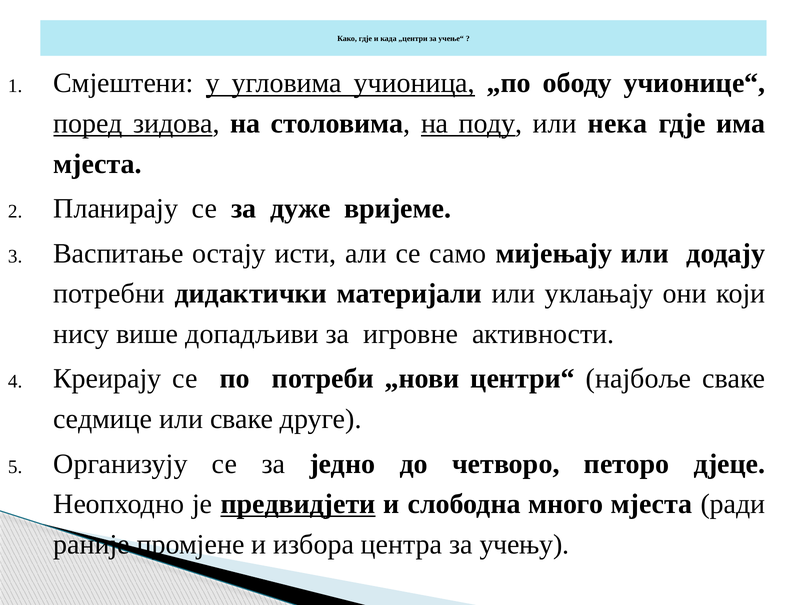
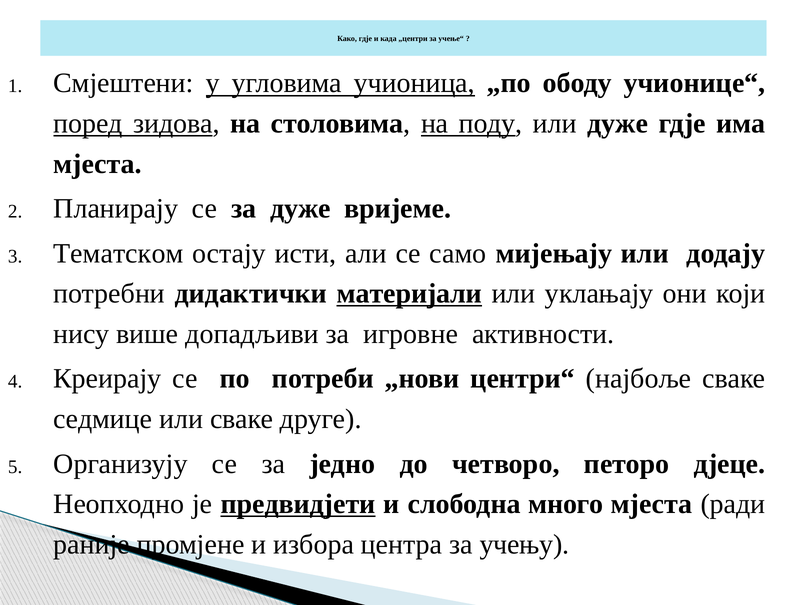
или нека: нека -> дуже (618, 124)
Васпитање: Васпитање -> Тематском (118, 253)
материјали underline: none -> present (409, 294)
